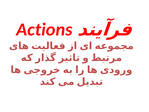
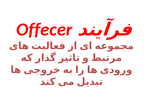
Actions: Actions -> Offecer (44, 29)
